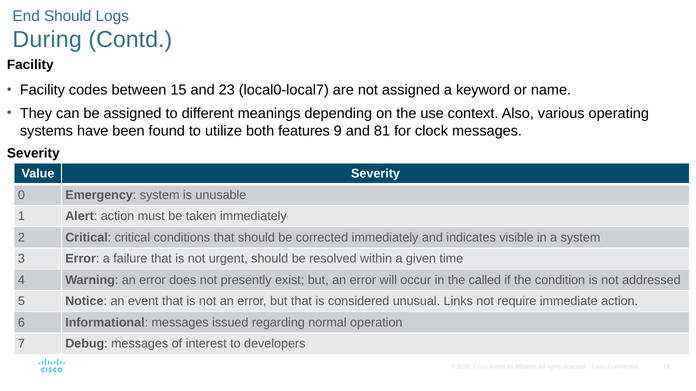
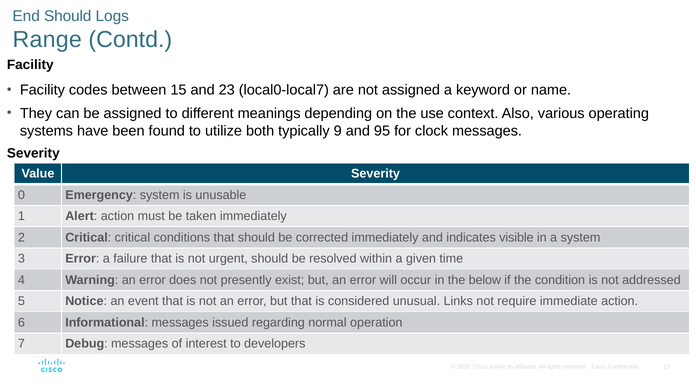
During: During -> Range (47, 40)
features: features -> typically (304, 131)
81: 81 -> 95 (382, 131)
called: called -> below (485, 280)
